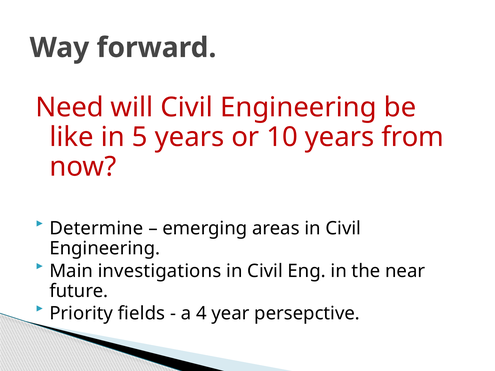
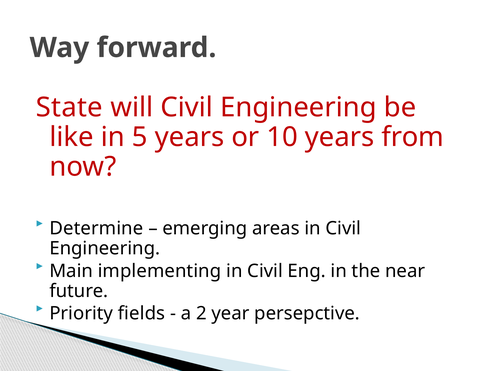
Need: Need -> State (69, 107)
investigations: investigations -> implementing (160, 271)
4: 4 -> 2 (201, 314)
